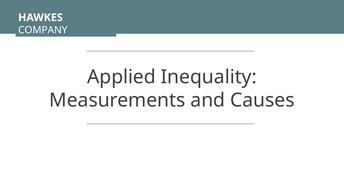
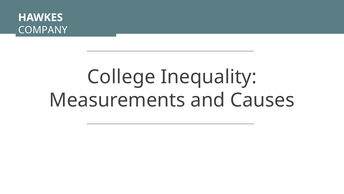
Applied: Applied -> College (121, 77)
